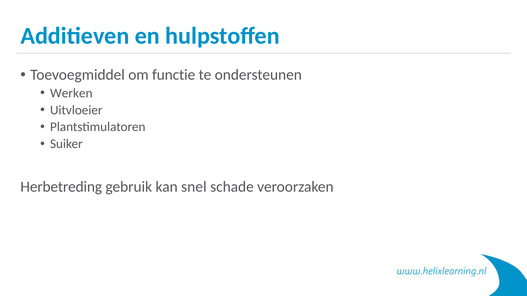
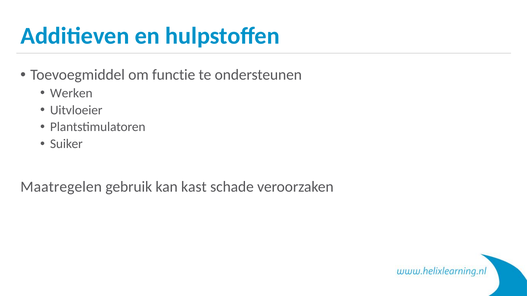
Herbetreding: Herbetreding -> Maatregelen (61, 187)
snel: snel -> kast (194, 187)
